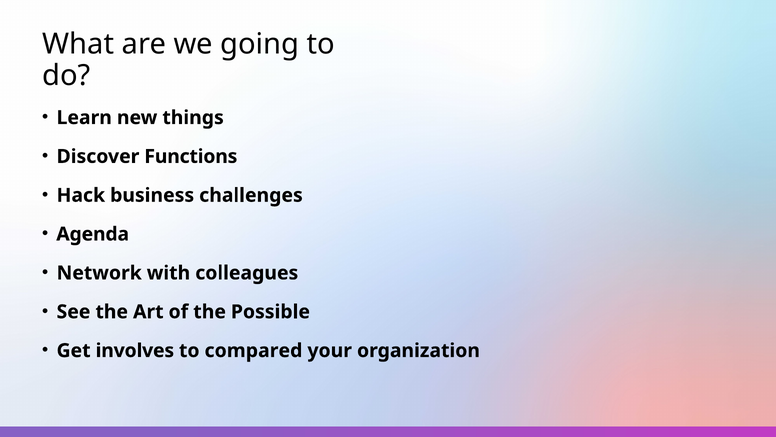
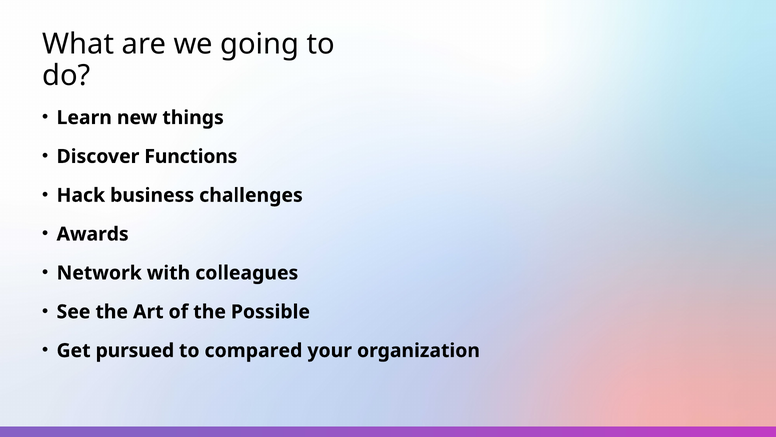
Agenda: Agenda -> Awards (93, 234)
involves: involves -> pursued (135, 350)
